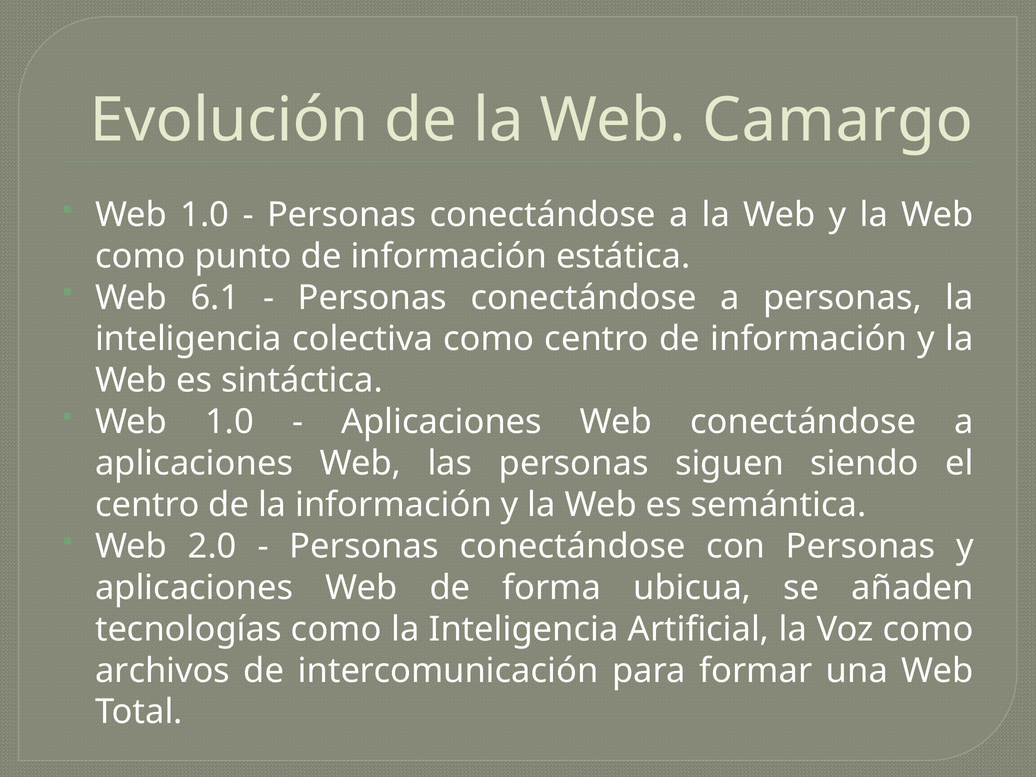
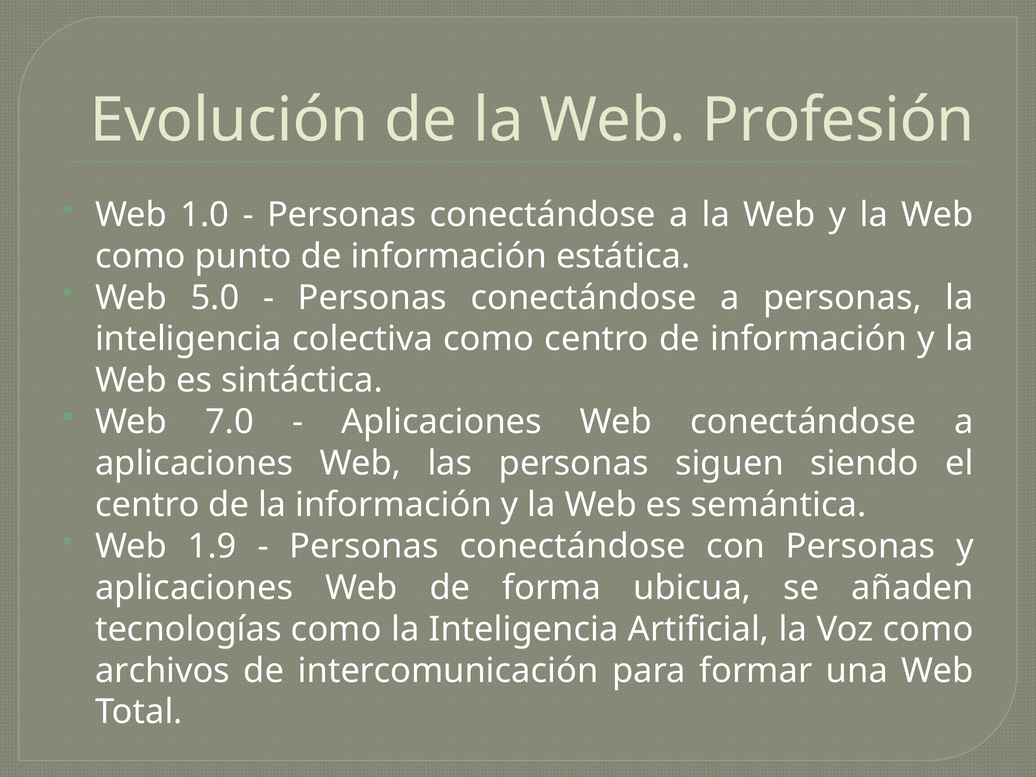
Camargo: Camargo -> Profesión (838, 120)
6.1: 6.1 -> 5.0 (215, 298)
1.0: 1.0 -> 7.0 (230, 422)
2.0: 2.0 -> 1.9 (212, 546)
